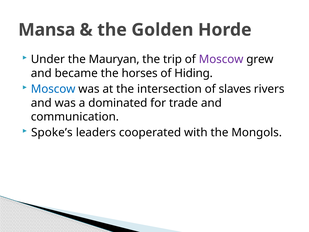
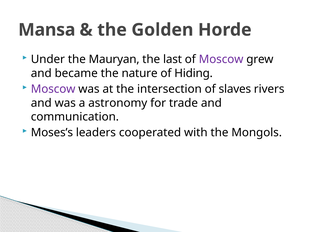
trip: trip -> last (173, 59)
horses: horses -> nature (140, 73)
Moscow colour: blue -> purple (53, 89)
dominated: dominated -> astronomy (118, 103)
Spoke’s: Spoke’s -> Moses’s (52, 132)
